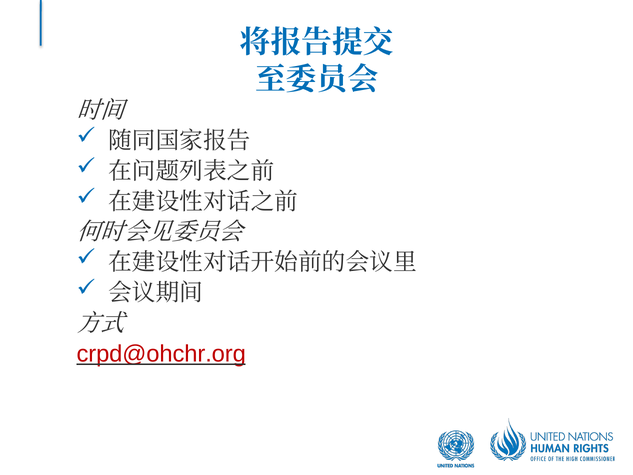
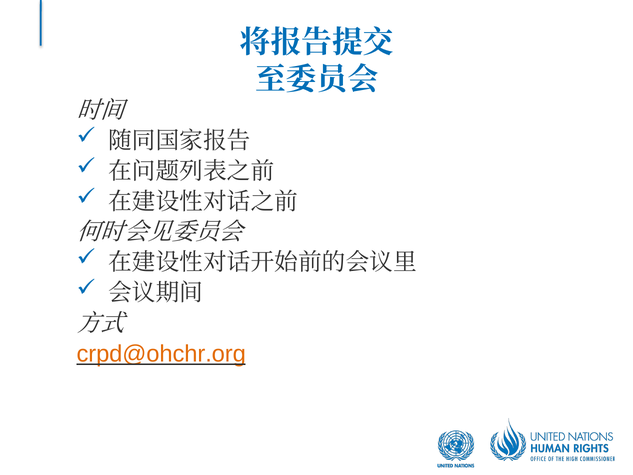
crpd@ohchr.org colour: red -> orange (161, 354)
